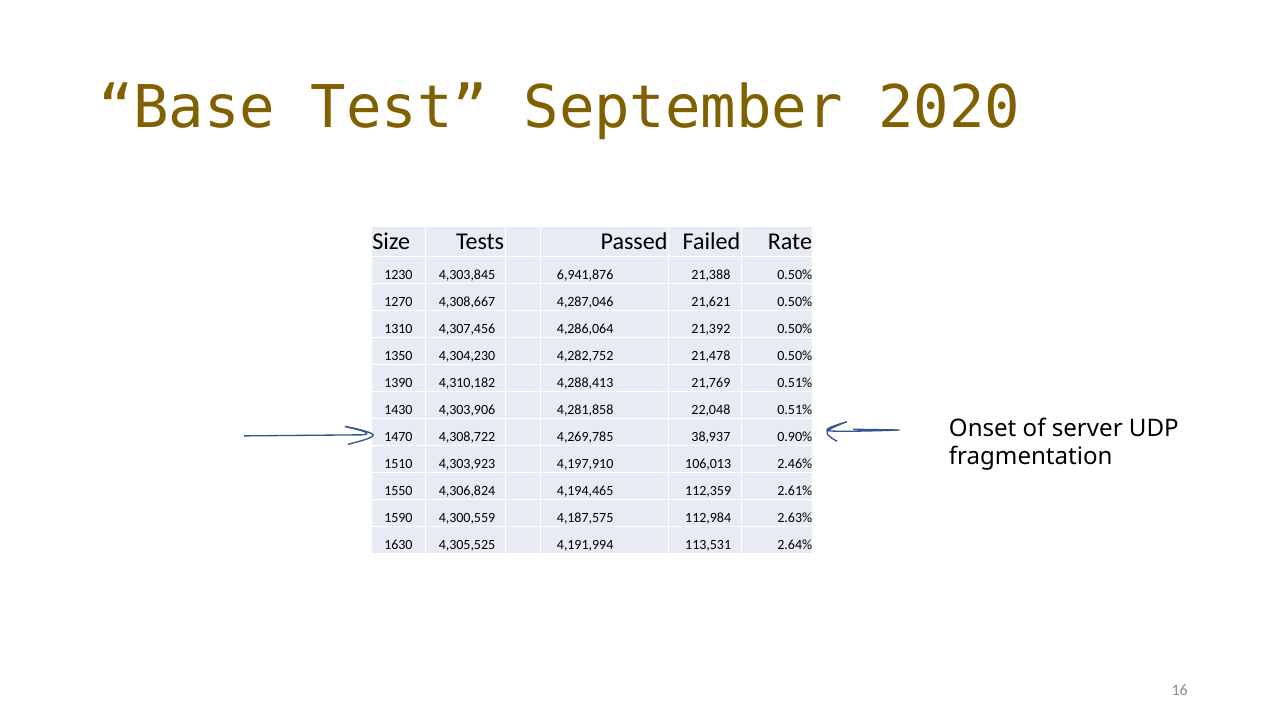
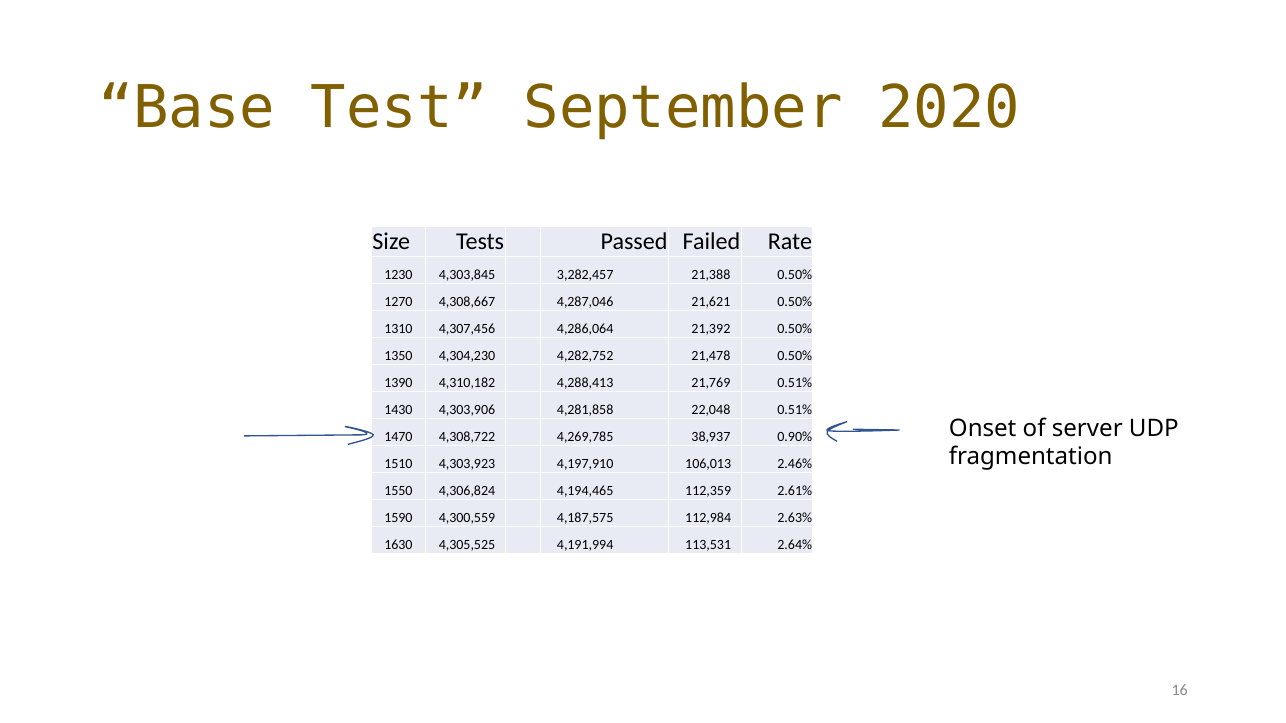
6,941,876: 6,941,876 -> 3,282,457 (585, 275)
